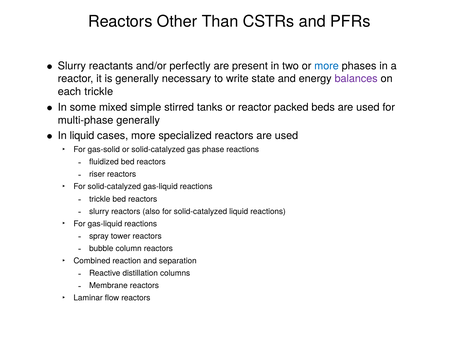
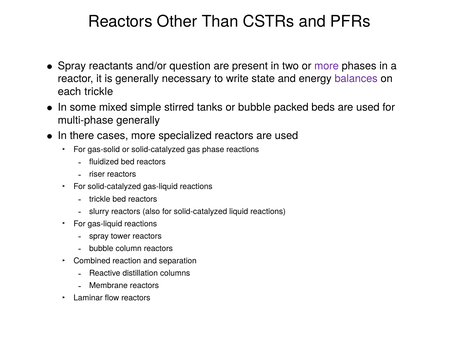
Slurry: Slurry -> Spray (72, 66)
perfectly: perfectly -> question (190, 66)
more colour: blue -> purple (327, 66)
or reactor: reactor -> bubble (255, 107)
In liquid: liquid -> there (82, 136)
